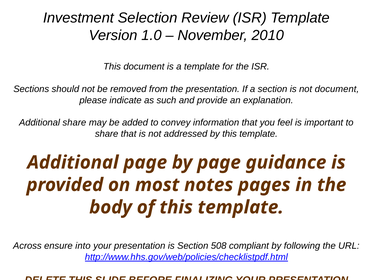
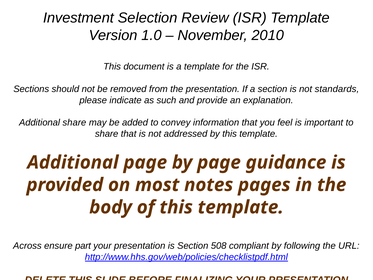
not document: document -> standards (337, 89)
into: into -> part (83, 246)
